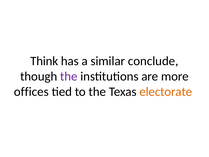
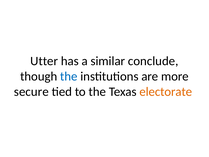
Think: Think -> Utter (44, 61)
the colour: purple -> blue (69, 76)
offices: offices -> secure (31, 92)
